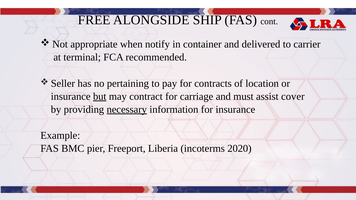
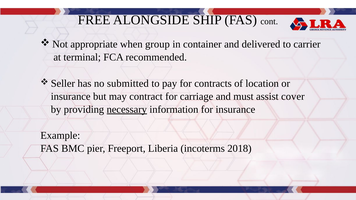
notify: notify -> group (157, 44)
pertaining: pertaining -> submitted (128, 83)
but underline: present -> none (100, 97)
2020: 2020 -> 2018 (239, 149)
